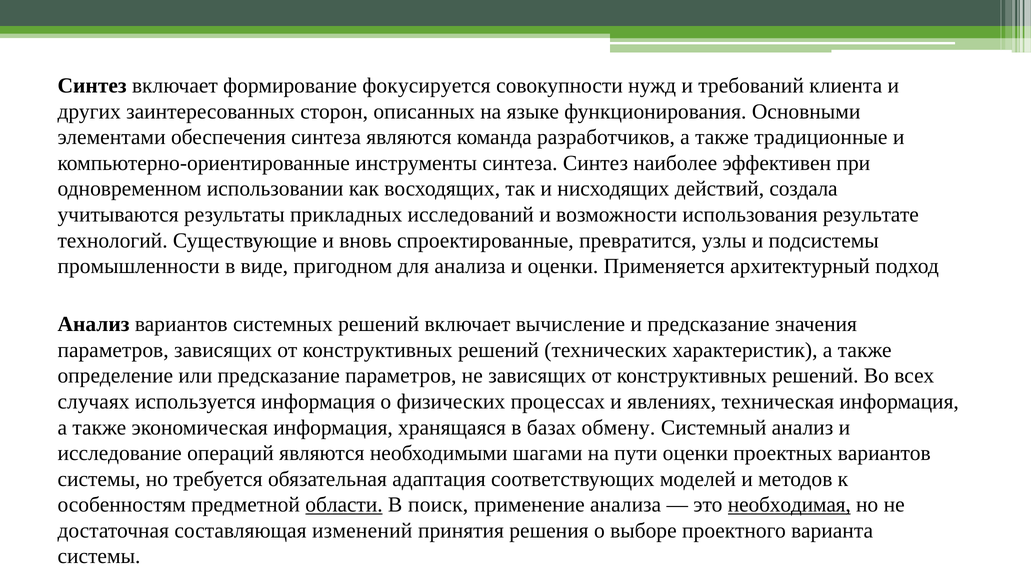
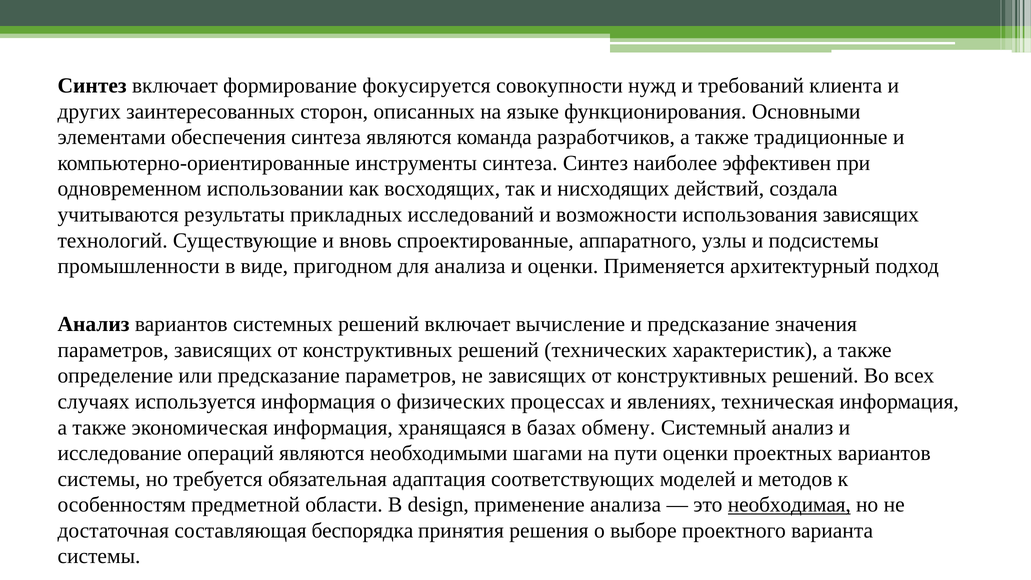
использования результате: результате -> зависящих (871, 215)
превратится: превратится -> аппаратного (638, 240)
области underline: present -> none (344, 505)
поиск: поиск -> design (438, 505)
изменений: изменений -> беспорядка (362, 531)
